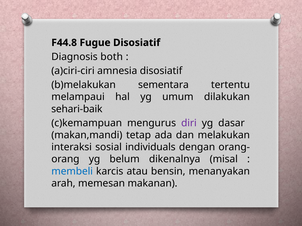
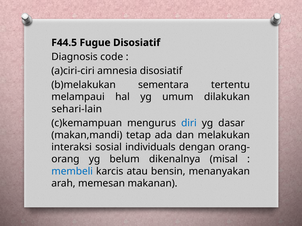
F44.8: F44.8 -> F44.5 (64, 43)
both: both -> code (112, 57)
sehari-baik: sehari-baik -> sehari-lain (77, 109)
diri colour: purple -> blue (189, 123)
